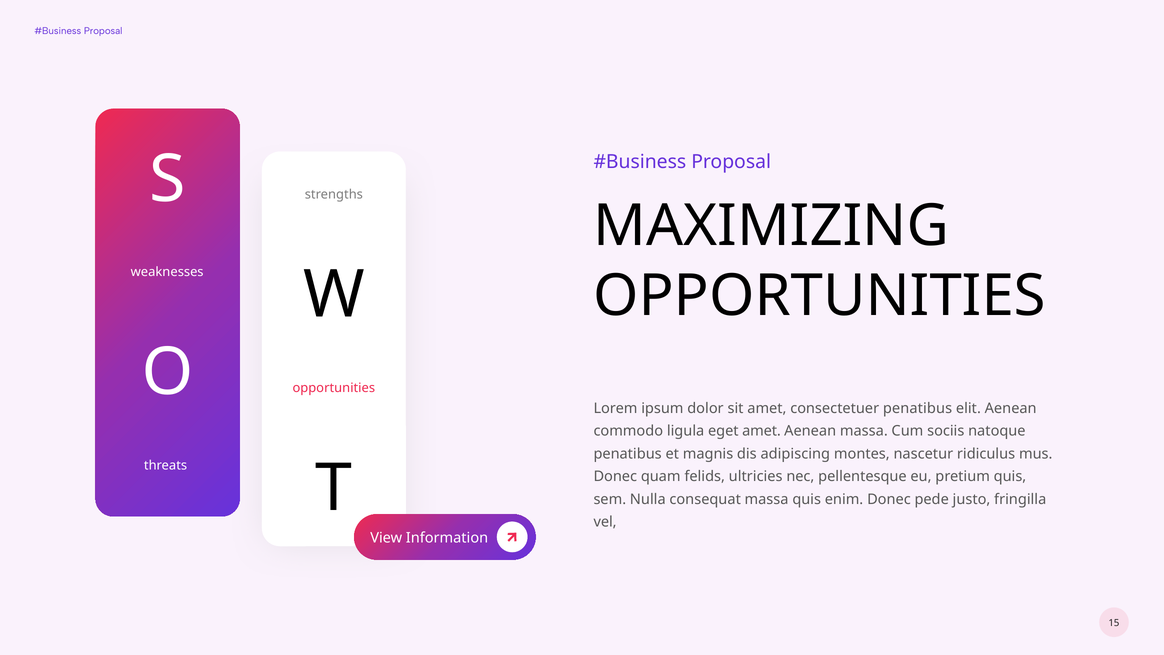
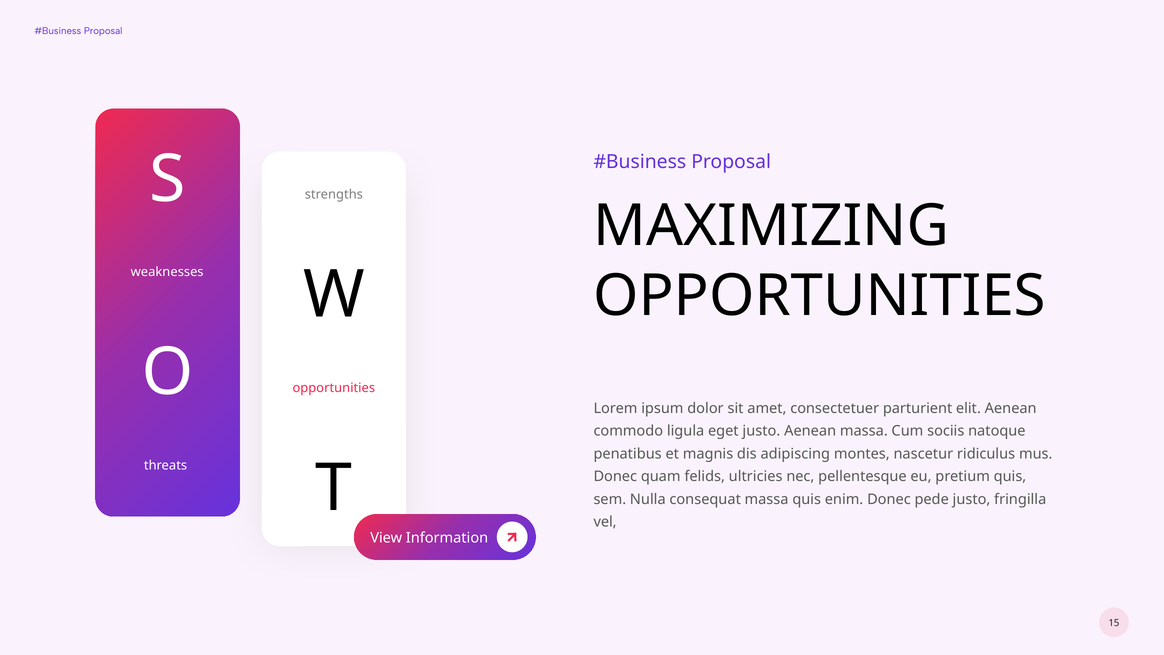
consectetuer penatibus: penatibus -> parturient (918, 408)
eget amet: amet -> justo (761, 431)
